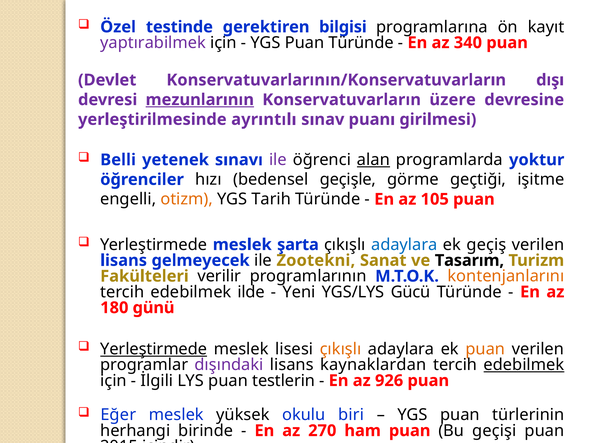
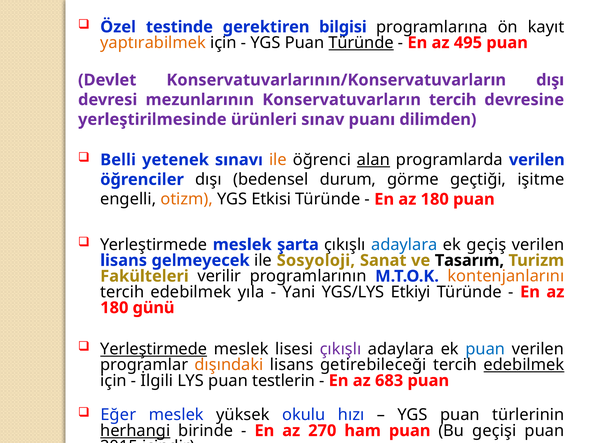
yaptırabilmek colour: purple -> orange (153, 43)
Türünde underline: none -> present (361, 43)
340: 340 -> 495 (468, 43)
mezunlarının underline: present -> none (200, 100)
Konservatuvarların üzere: üzere -> tercih (453, 100)
ayrıntılı: ayrıntılı -> ürünleri (264, 120)
girilmesi: girilmesi -> dilimden (438, 120)
ile colour: purple -> orange (278, 160)
programlarda yoktur: yoktur -> verilen (537, 160)
öğrenciler hızı: hızı -> dışı (208, 180)
geçişle: geçişle -> durum (348, 180)
Tarih: Tarih -> Etkisi (271, 199)
105: 105 -> 180 (435, 199)
Zootekni: Zootekni -> Sosyoloji (316, 261)
ilde: ilde -> yıla (251, 292)
Yeni: Yeni -> Yani (299, 292)
Gücü: Gücü -> Etkiyi (411, 292)
çıkışlı colour: orange -> purple (341, 349)
puan colour: orange -> blue (485, 349)
dışındaki colour: purple -> orange (229, 365)
kaynaklardan: kaynaklardan -> getirebileceği (373, 365)
926: 926 -> 683 (389, 381)
biri: biri -> hızı (351, 415)
herhangi underline: none -> present (135, 431)
